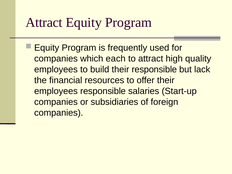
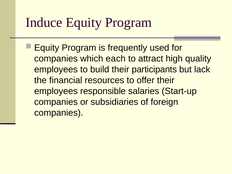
Attract: Attract -> Induce (44, 22)
their responsible: responsible -> participants (154, 69)
